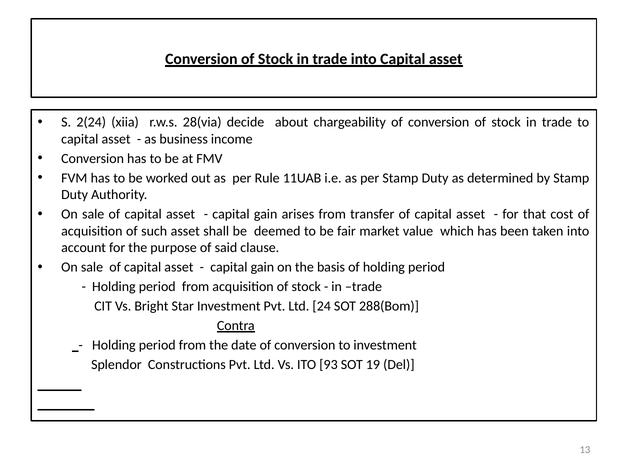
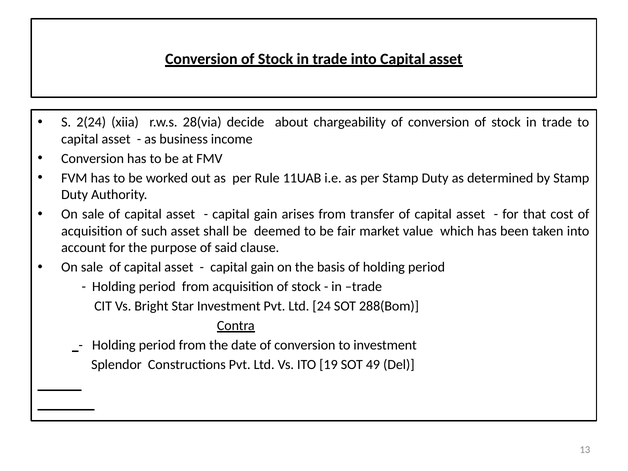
93: 93 -> 19 (329, 365)
19: 19 -> 49 (373, 365)
